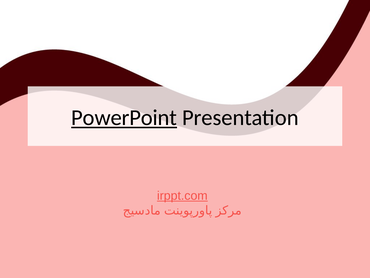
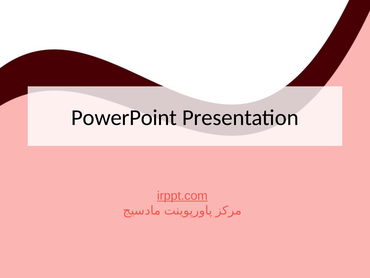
PowerPoint underline: present -> none (124, 118)
